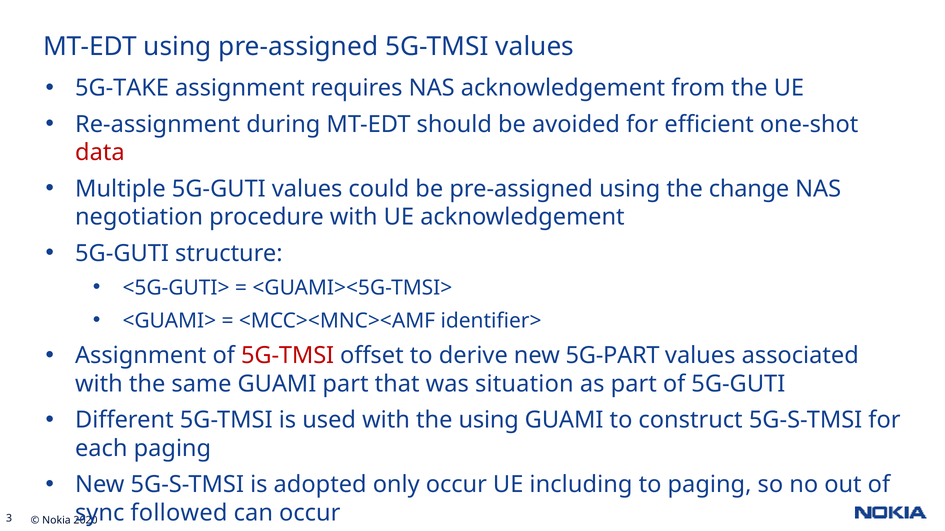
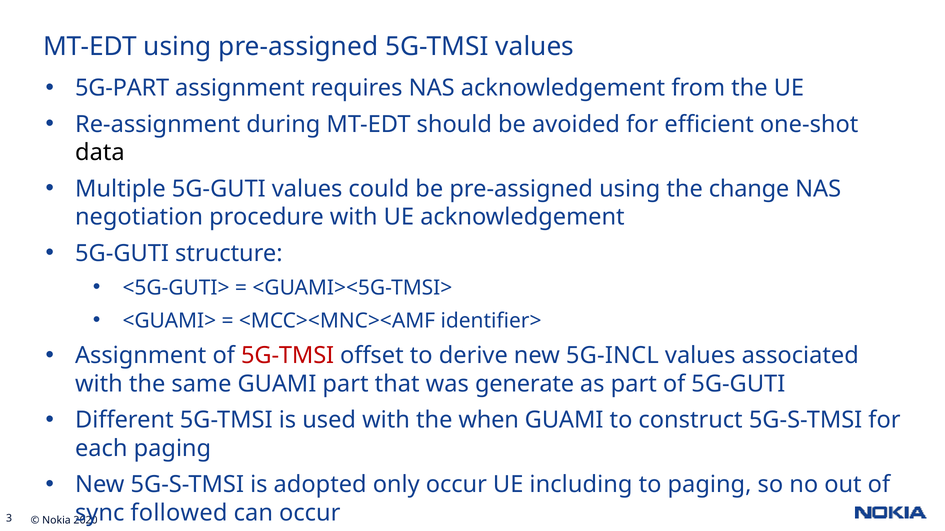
5G-TAKE: 5G-TAKE -> 5G-PART (122, 88)
data colour: red -> black (100, 153)
5G-PART: 5G-PART -> 5G-INCL (612, 356)
situation: situation -> generate (525, 384)
the using: using -> when (489, 421)
